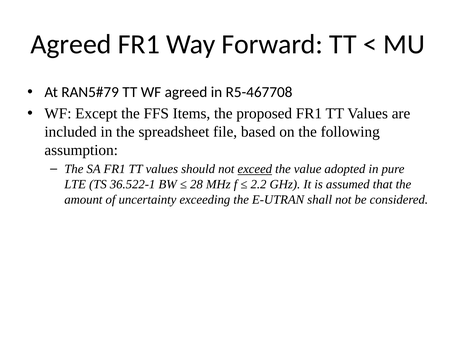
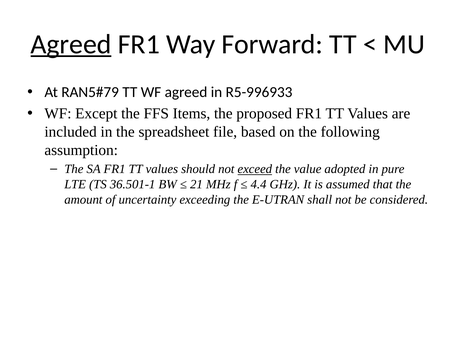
Agreed underline: none -> present (71, 44)
R5-467708: R5-467708 -> R5-996933 (259, 92)
36.522-1: 36.522-1 -> 36.501-1 (133, 184)
28: 28 -> 21 (196, 184)
2.2: 2.2 -> 4.4 (259, 184)
